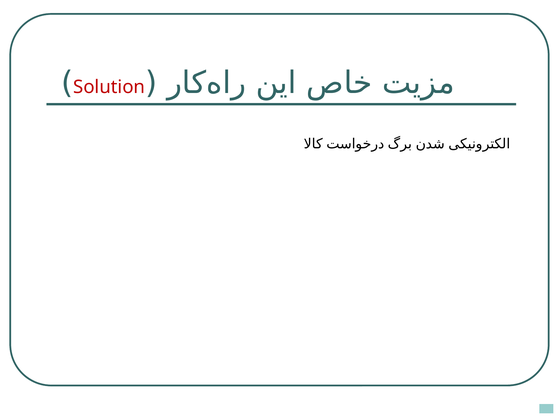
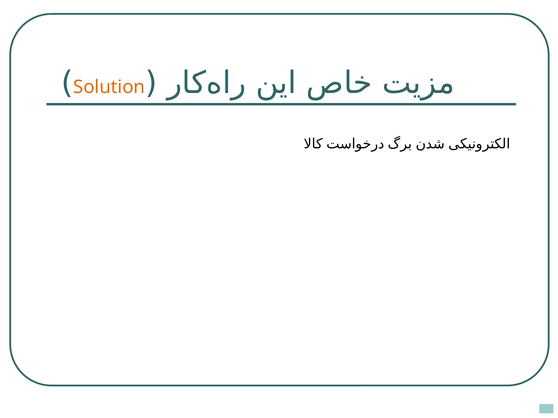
Solution colour: red -> orange (109, 87)
